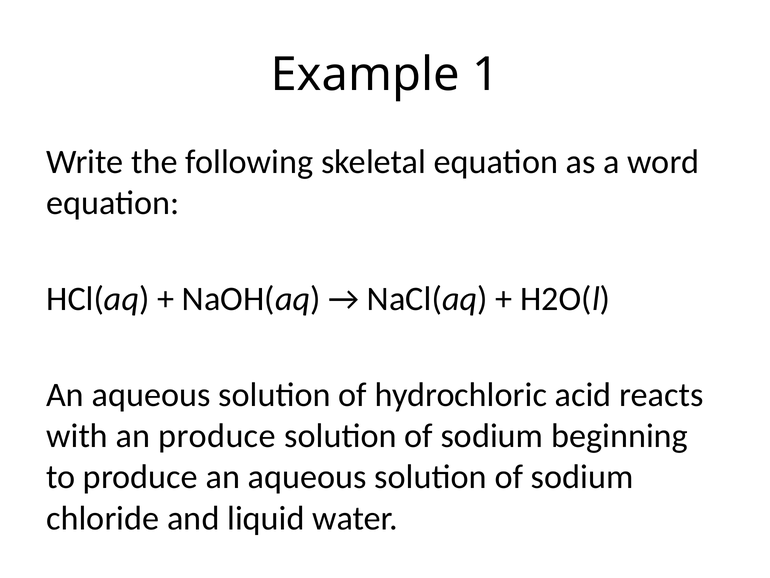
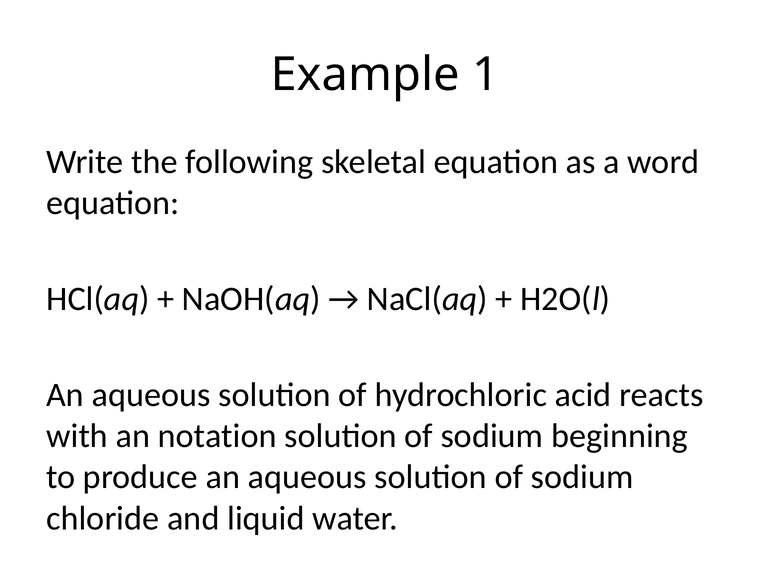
an produce: produce -> notation (217, 436)
